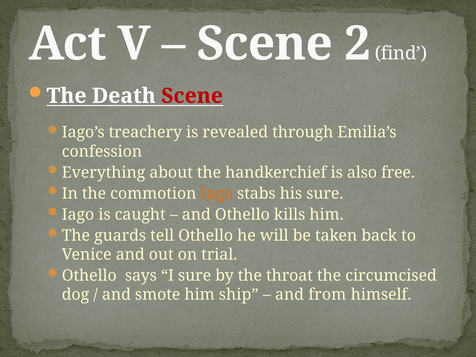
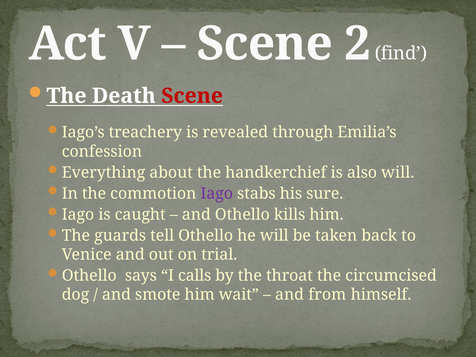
also free: free -> will (398, 172)
Iago colour: orange -> purple (217, 194)
I sure: sure -> calls (195, 276)
ship: ship -> wait (239, 295)
